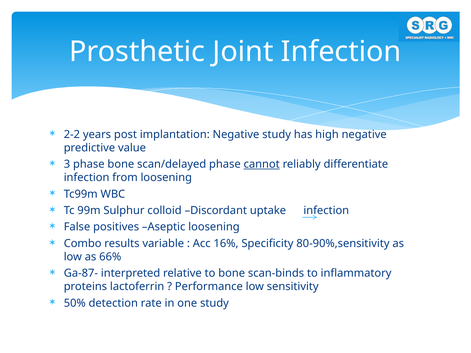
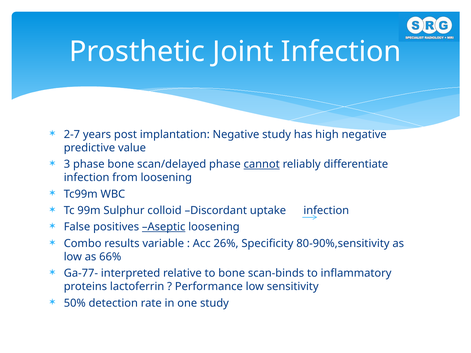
2-2: 2-2 -> 2-7 (72, 135)
Aseptic underline: none -> present (164, 227)
16%: 16% -> 26% (226, 244)
Ga-87-: Ga-87- -> Ga-77- (81, 273)
